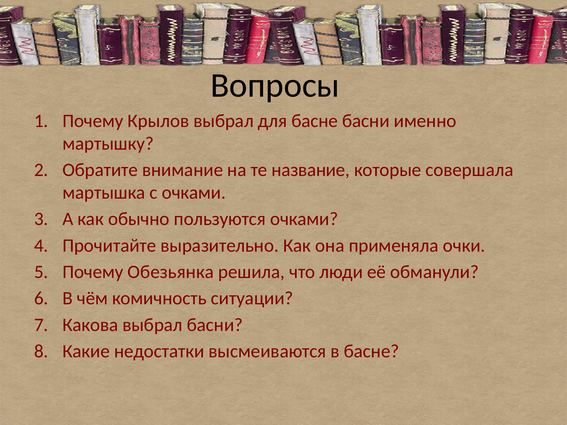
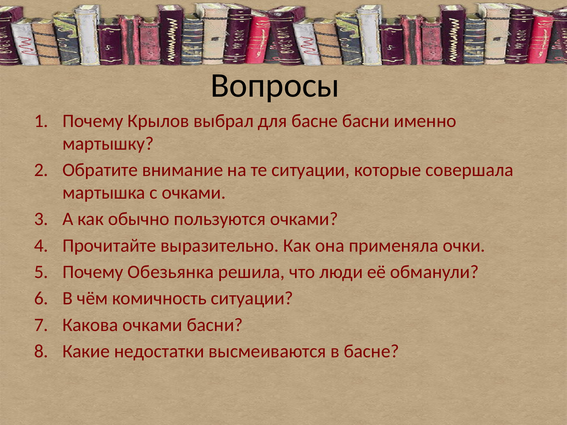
те название: название -> ситуации (311, 170)
Какова выбрал: выбрал -> очками (152, 325)
